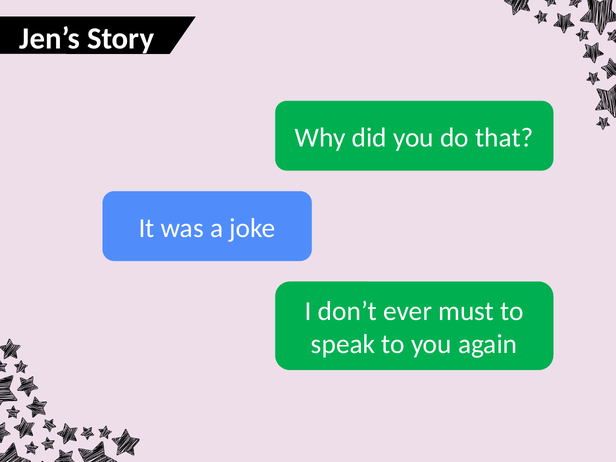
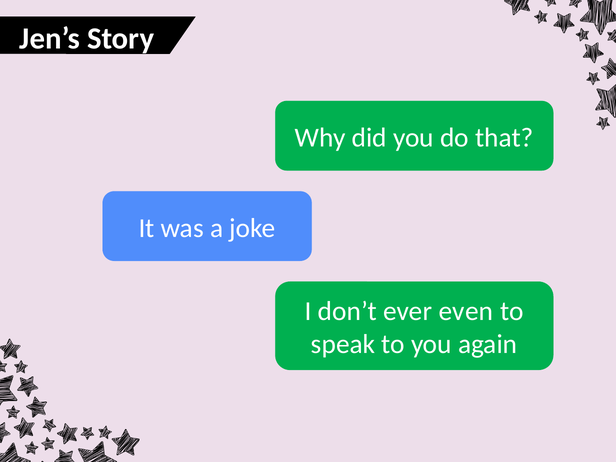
must: must -> even (466, 311)
